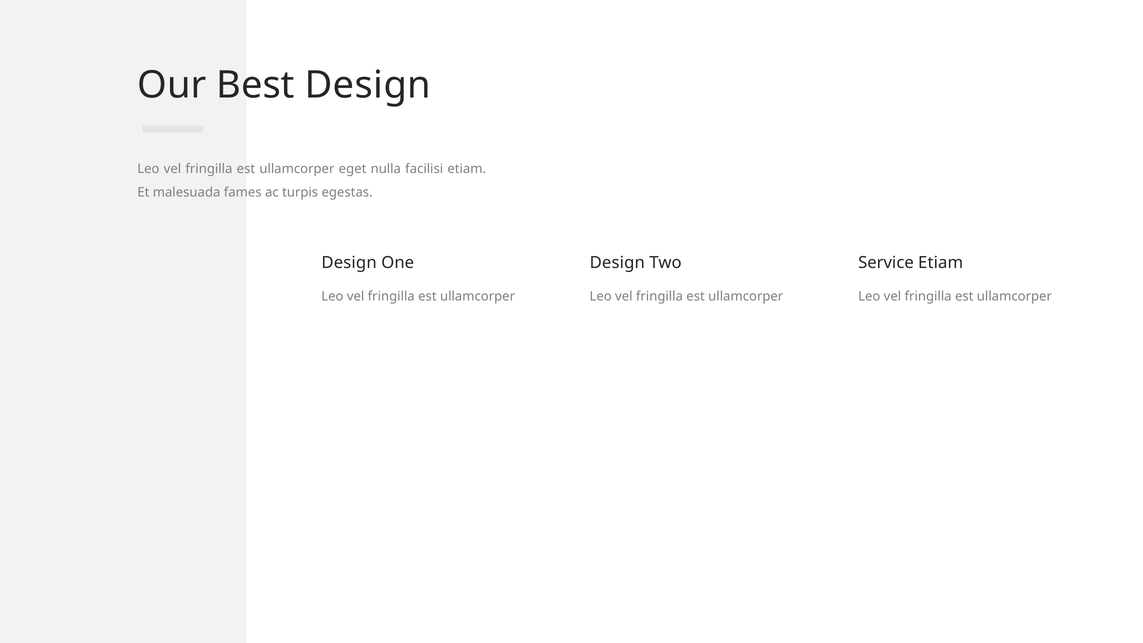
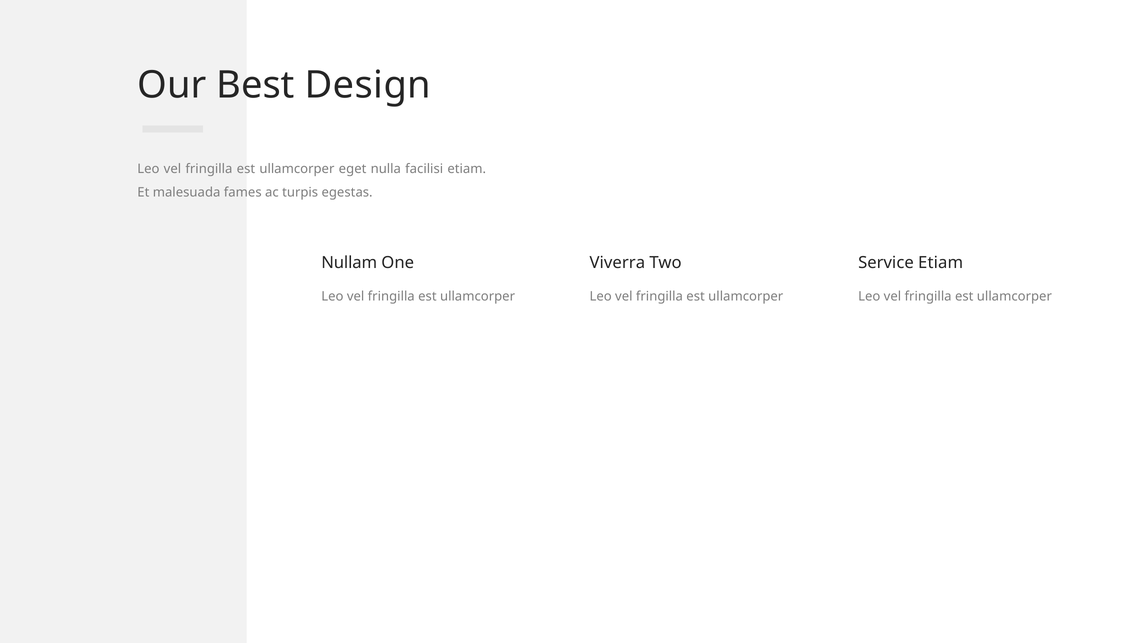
Design: Design -> Nullam (349, 263)
Design: Design -> Viverra (617, 263)
